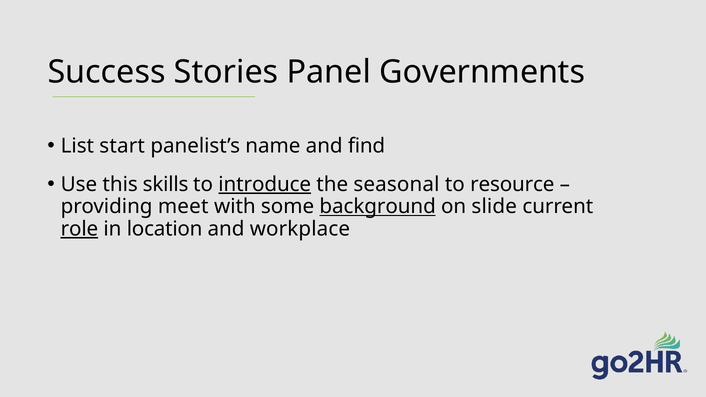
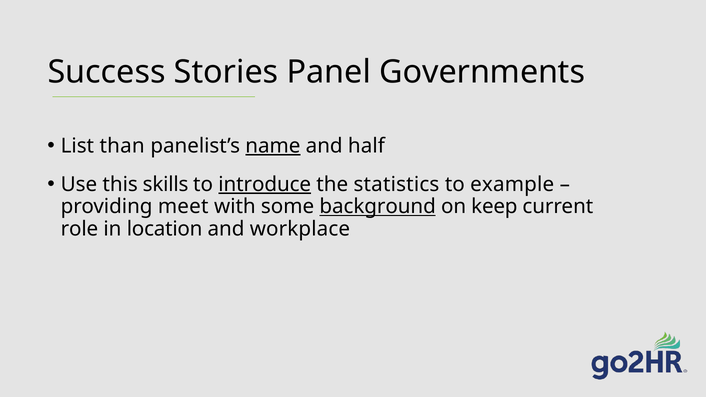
start: start -> than (122, 146)
name underline: none -> present (273, 146)
find: find -> half (366, 146)
seasonal: seasonal -> statistics (396, 184)
resource: resource -> example (512, 184)
slide: slide -> keep (494, 207)
role underline: present -> none (79, 229)
